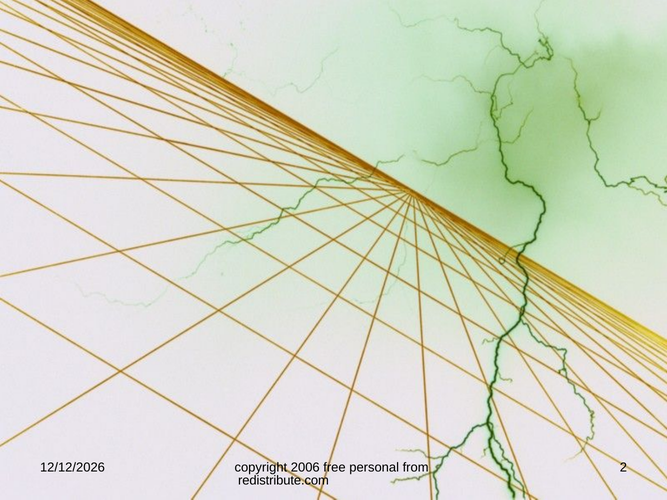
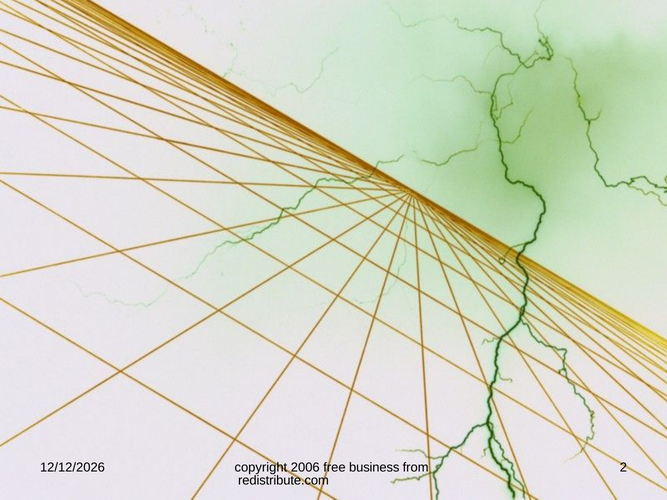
personal: personal -> business (374, 468)
